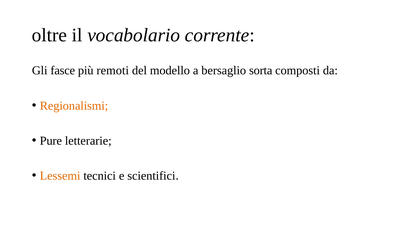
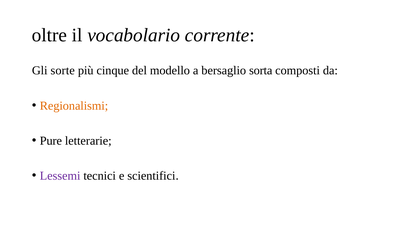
fasce: fasce -> sorte (63, 71)
remoti: remoti -> cinque (113, 71)
Lessemi colour: orange -> purple (60, 176)
